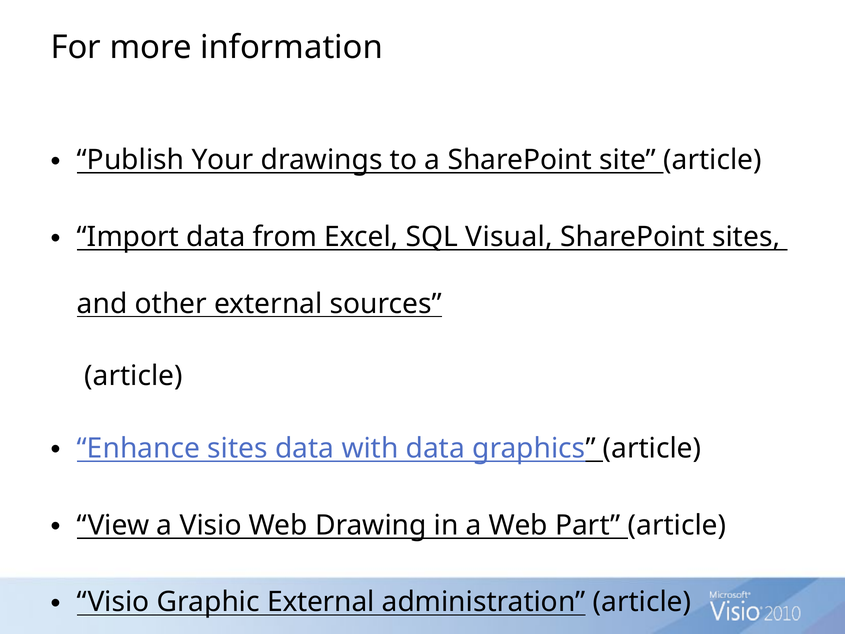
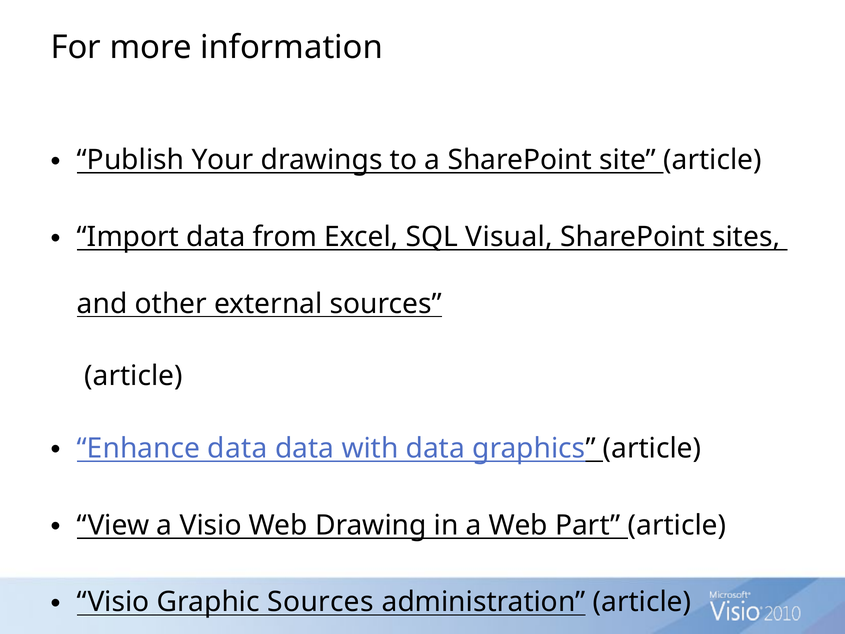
Enhance sites: sites -> data (237, 448)
Graphic External: External -> Sources (321, 602)
